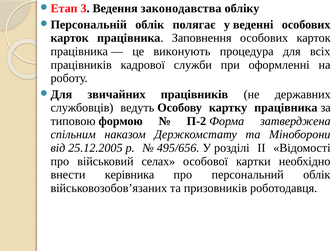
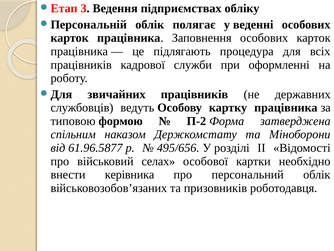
законодавства: законодавства -> підприємствах (181, 8)
виконують: виконують -> підлягають (182, 51)
25.12.2005: 25.12.2005 -> 61.96.5877 (95, 148)
